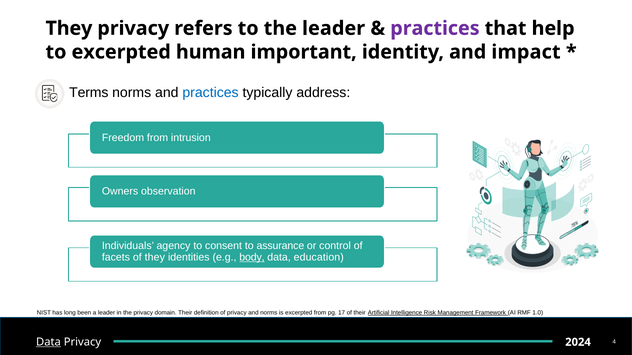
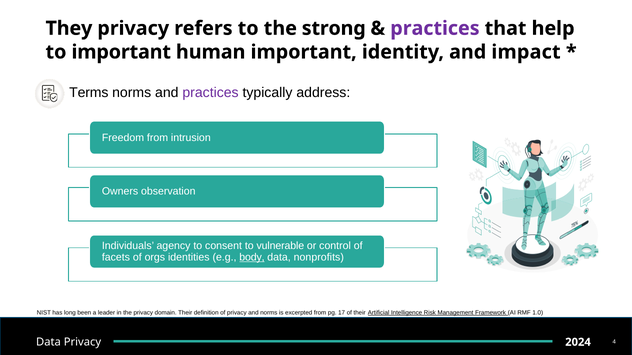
the leader: leader -> strong (334, 28)
to excerpted: excerpted -> important (121, 52)
practices colour: blue -> purple (211, 93)
assurance: assurance -> vulnerable (280, 246)
of they: they -> orgs (155, 258)
education: education -> nonprofits (319, 258)
Data underline: present -> none (48, 343)
